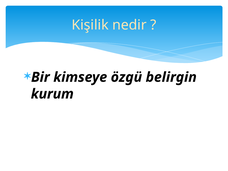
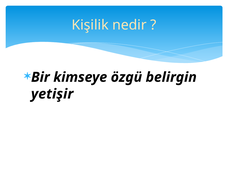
kurum: kurum -> yetişir (52, 94)
